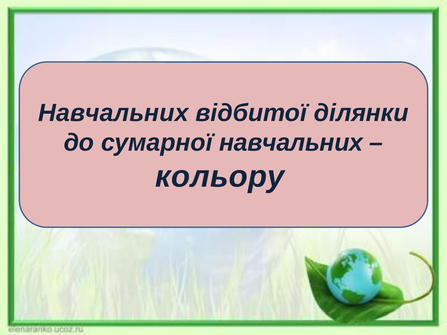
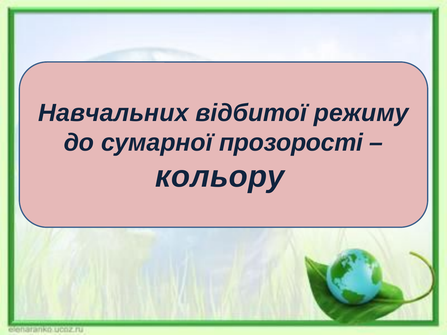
ділянки: ділянки -> режиму (361, 113)
сумарної навчальних: навчальних -> прозорості (291, 143)
